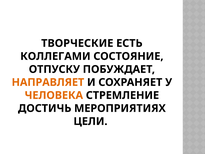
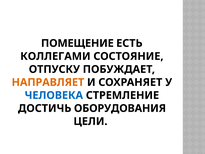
ТВОРЧЕСКИЕ: ТВОРЧЕСКИЕ -> ПОМЕЩЕНИЕ (77, 43)
ЧЕЛОВЕКА colour: orange -> blue (54, 95)
МЕРОПРИЯТИЯХ: МЕРОПРИЯТИЯХ -> ОБОРУДОВАНИЯ (120, 108)
